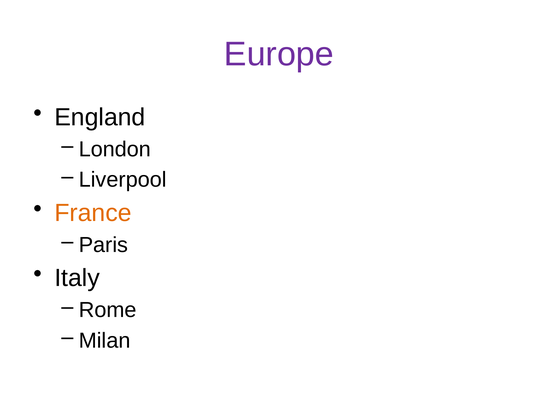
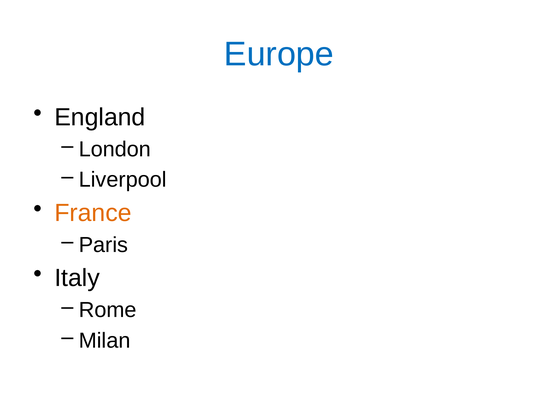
Europe colour: purple -> blue (279, 54)
